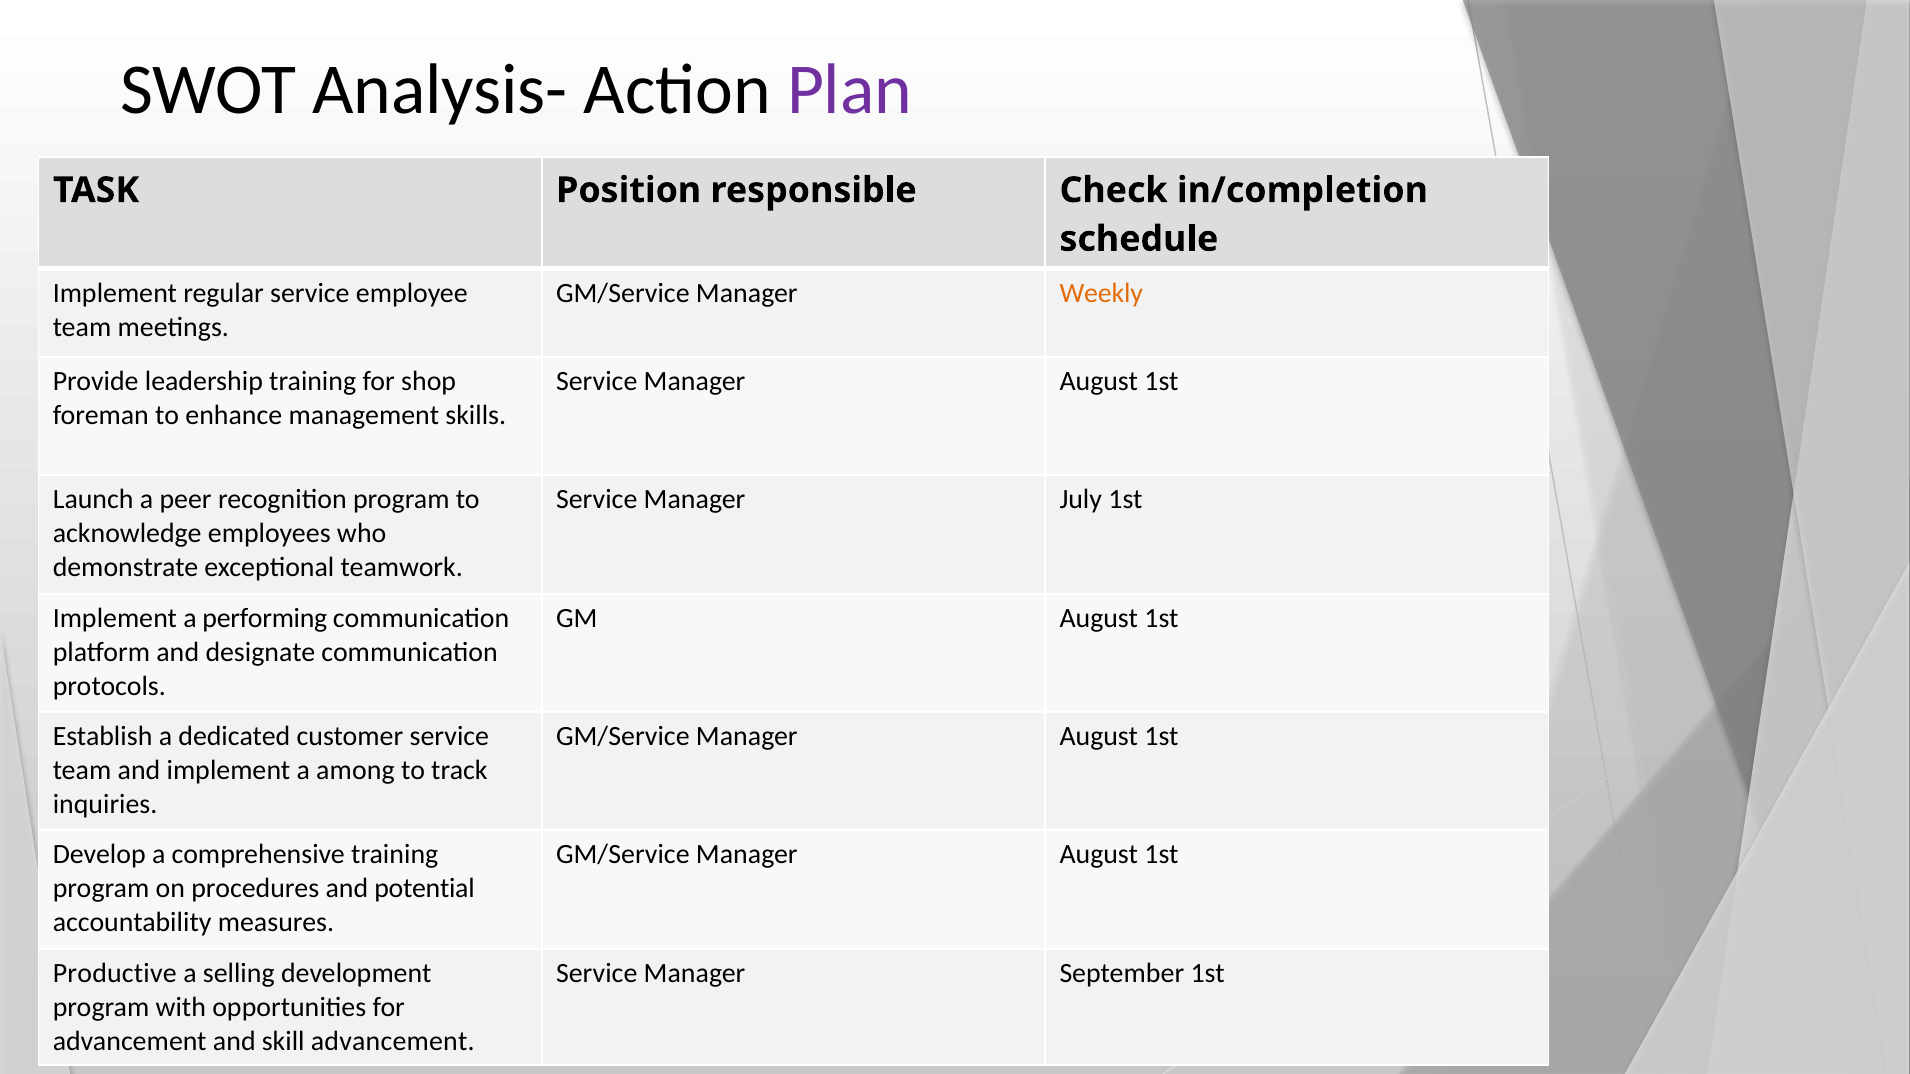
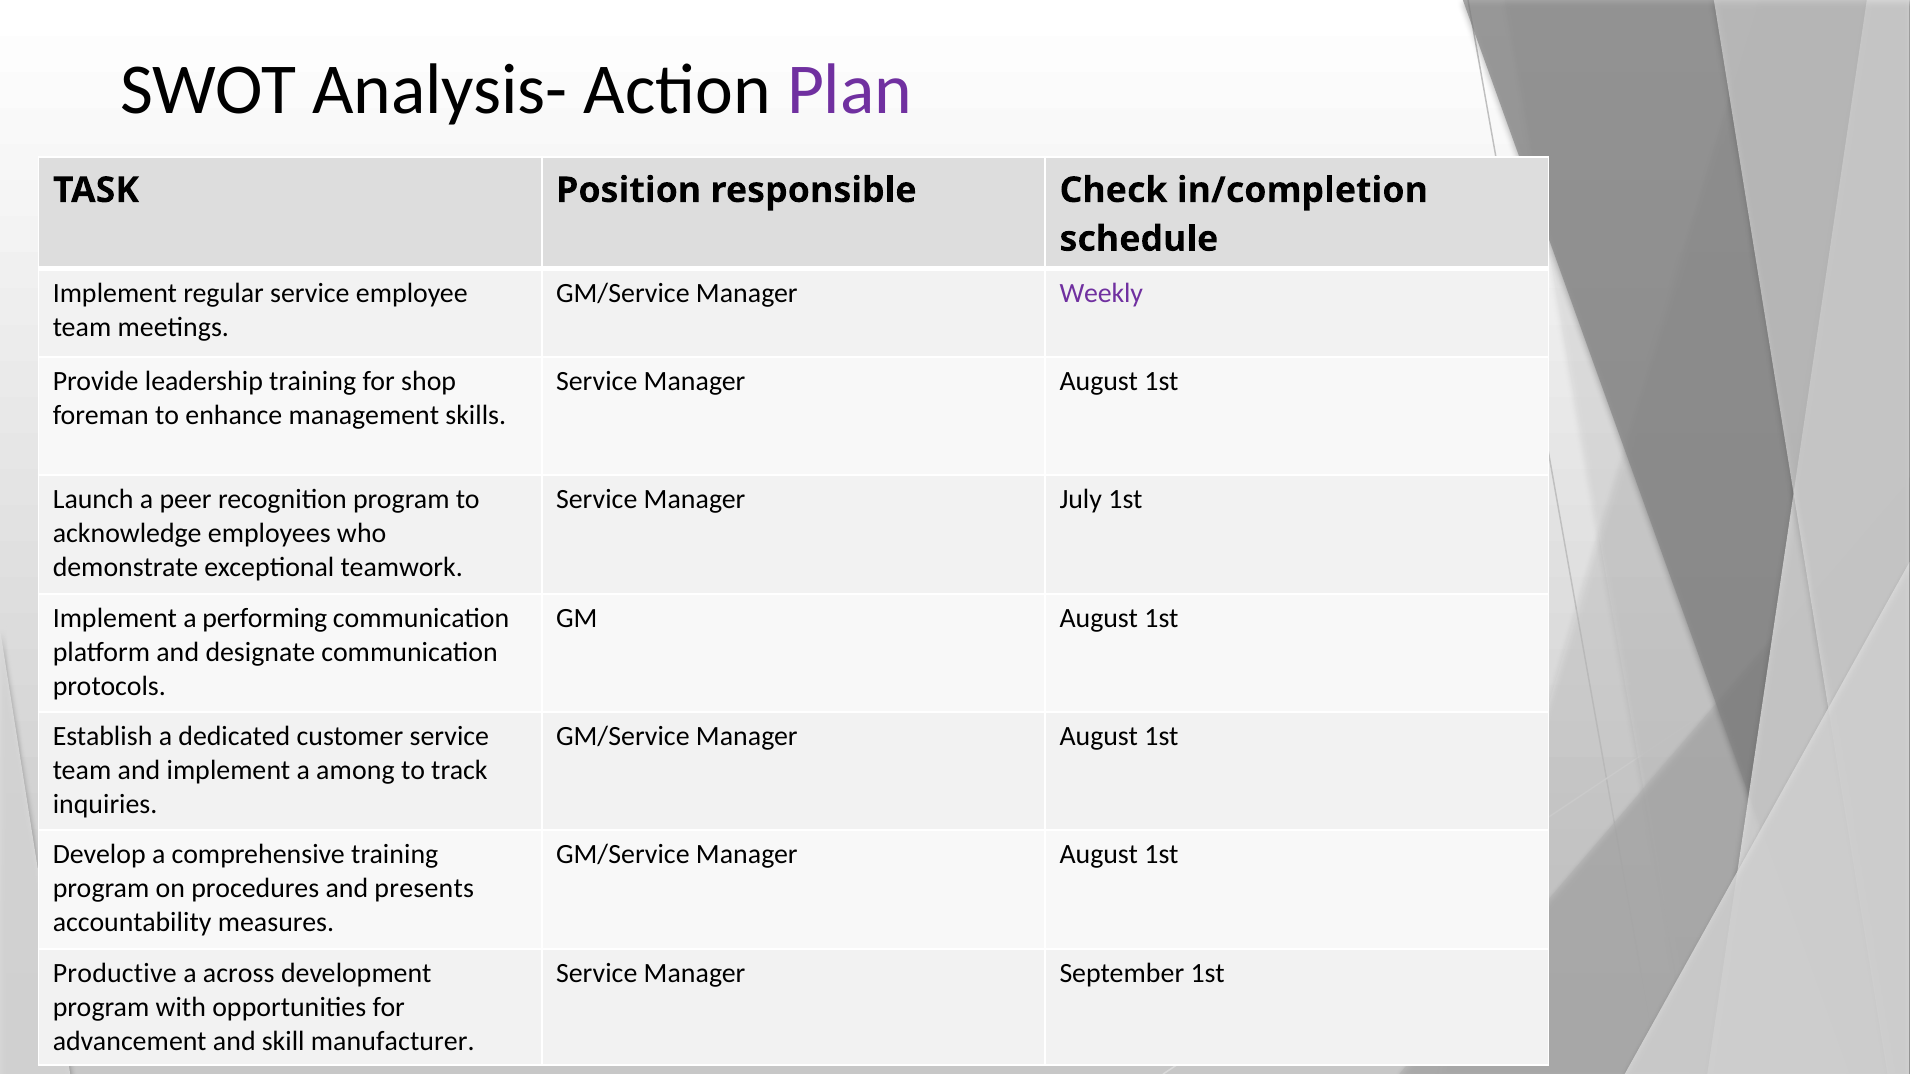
Weekly colour: orange -> purple (1101, 293)
potential: potential -> presents (424, 889)
selling: selling -> across (239, 973)
skill advancement: advancement -> manufacturer (393, 1041)
